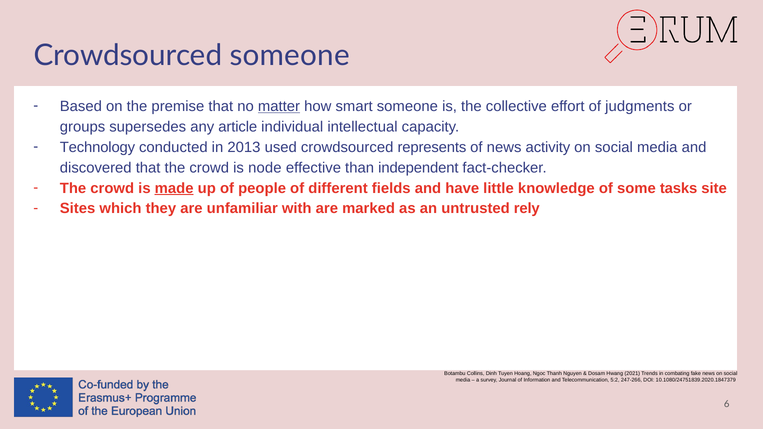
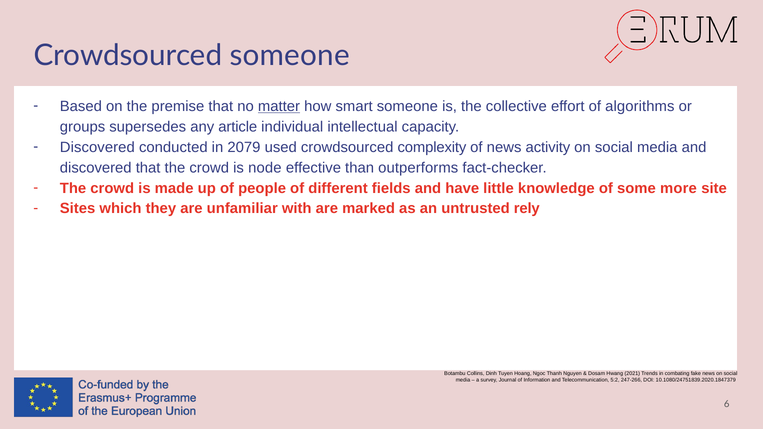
judgments: judgments -> algorithms (640, 106)
Technology: Technology -> Discovered (97, 147)
2013: 2013 -> 2079 (244, 147)
represents: represents -> complexity (432, 147)
independent: independent -> outperforms (418, 168)
made underline: present -> none (174, 188)
tasks: tasks -> more (678, 188)
